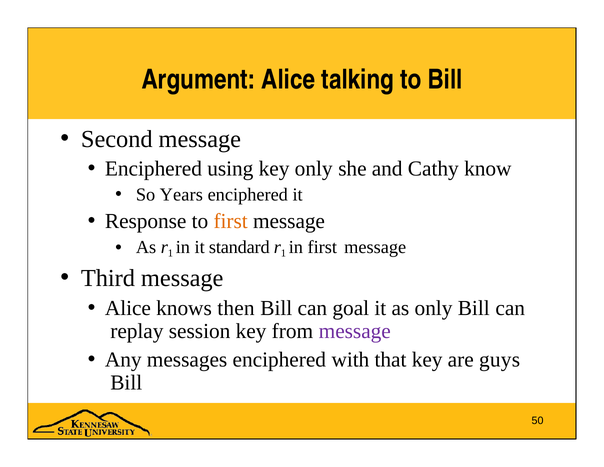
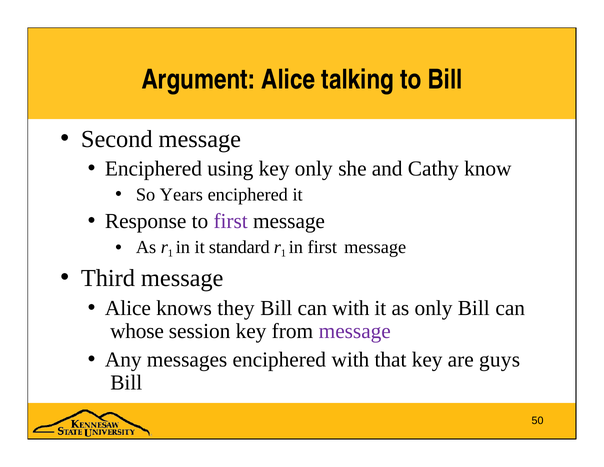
first colour: orange -> purple (231, 221)
then: then -> they (236, 308)
can goal: goal -> with (351, 308)
replay: replay -> whose (137, 331)
